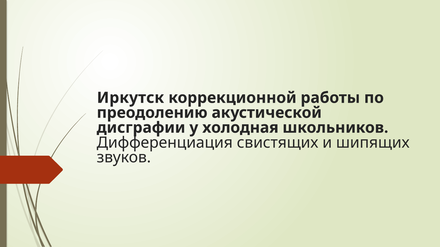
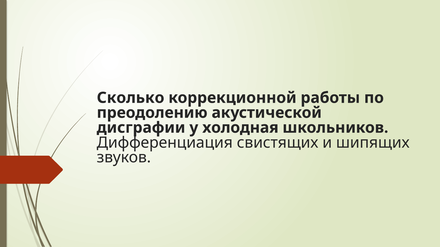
Иркутск: Иркутск -> Сколько (131, 98)
